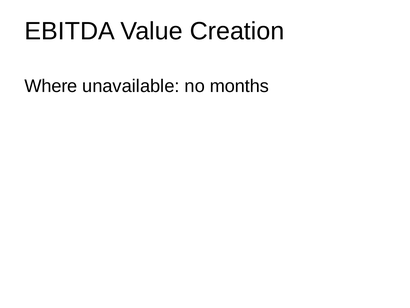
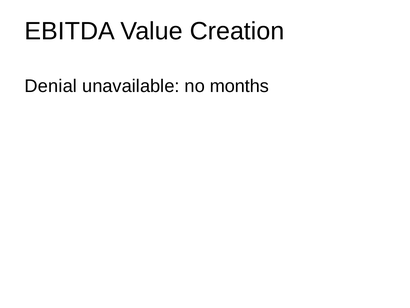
Where: Where -> Denial (51, 86)
